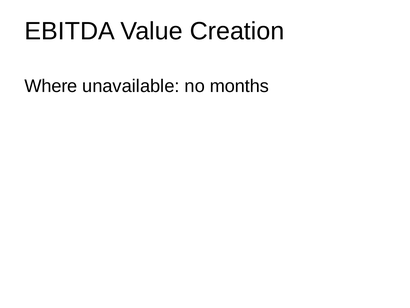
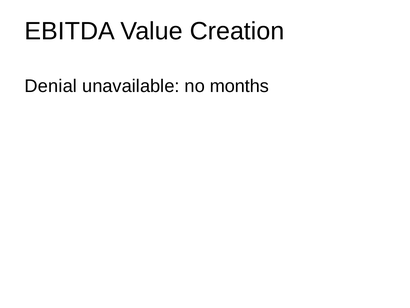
Where: Where -> Denial (51, 86)
